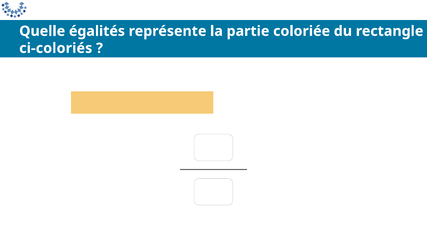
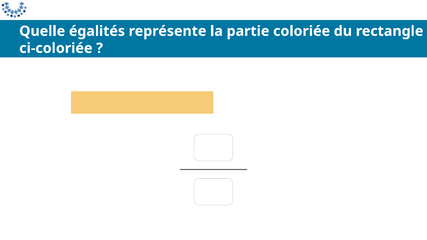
ci-coloriés: ci-coloriés -> ci-coloriée (56, 48)
